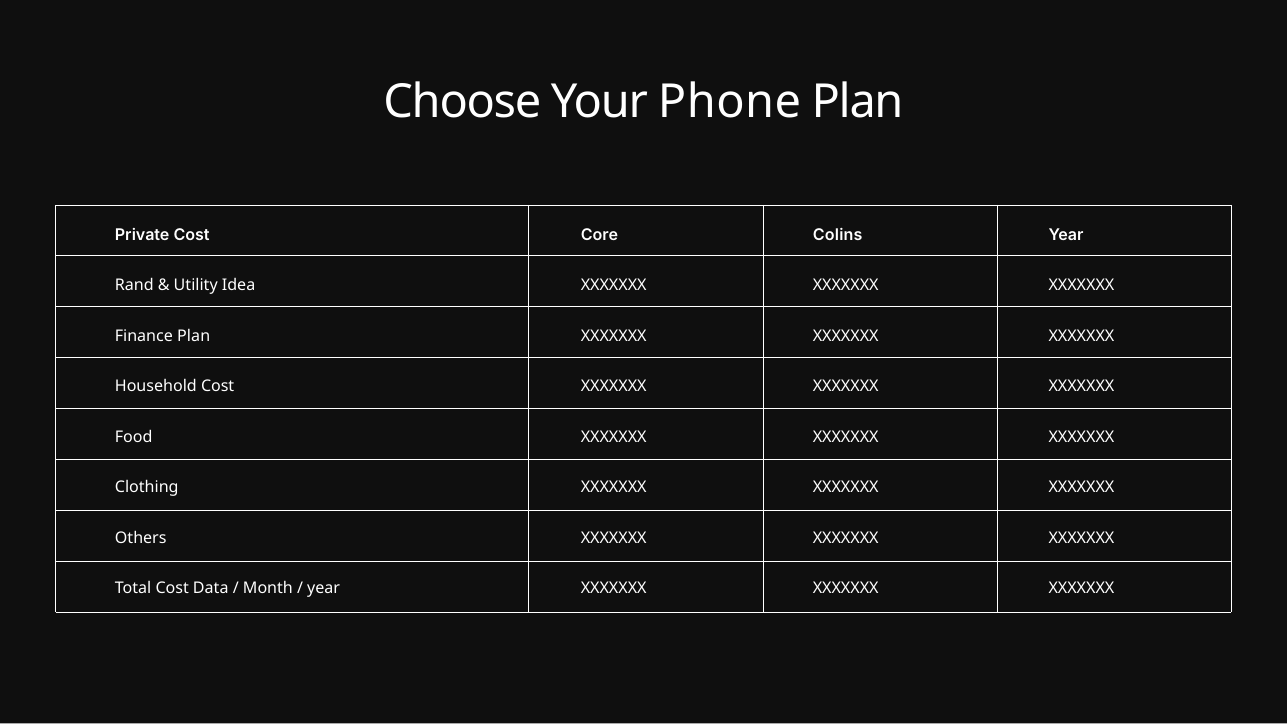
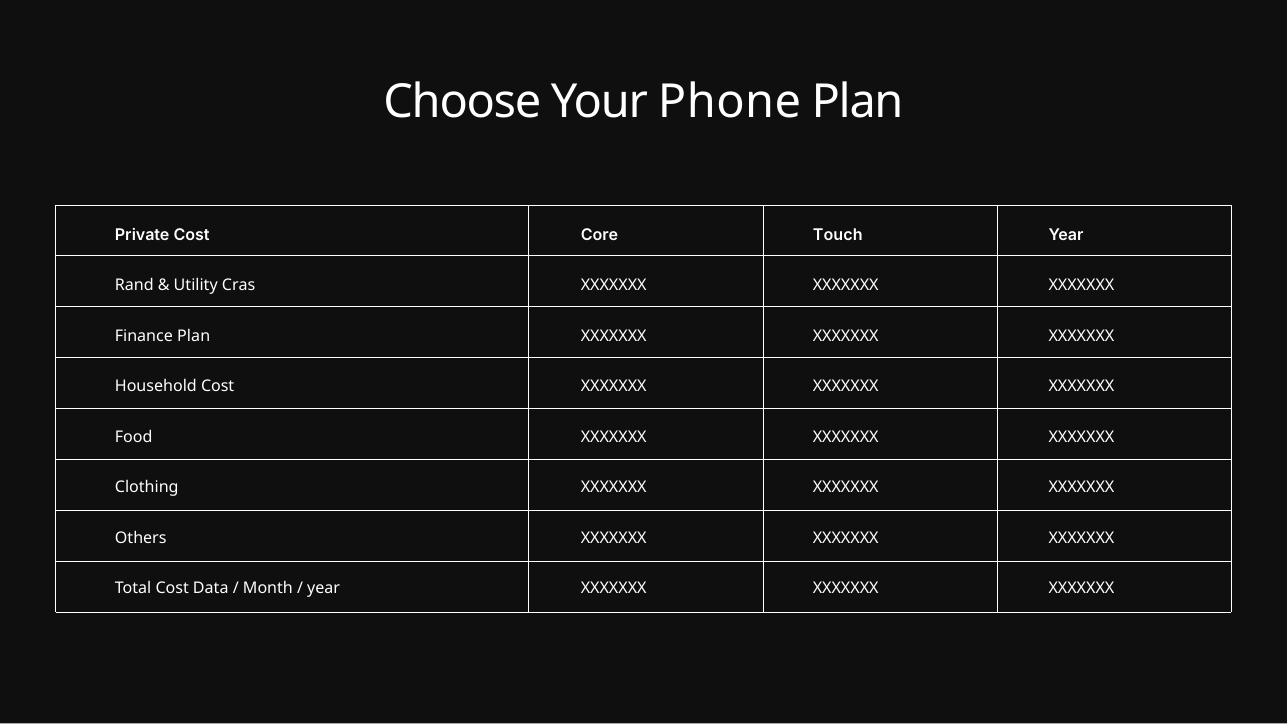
Colins: Colins -> Touch (838, 235)
Idea: Idea -> Cras (239, 285)
